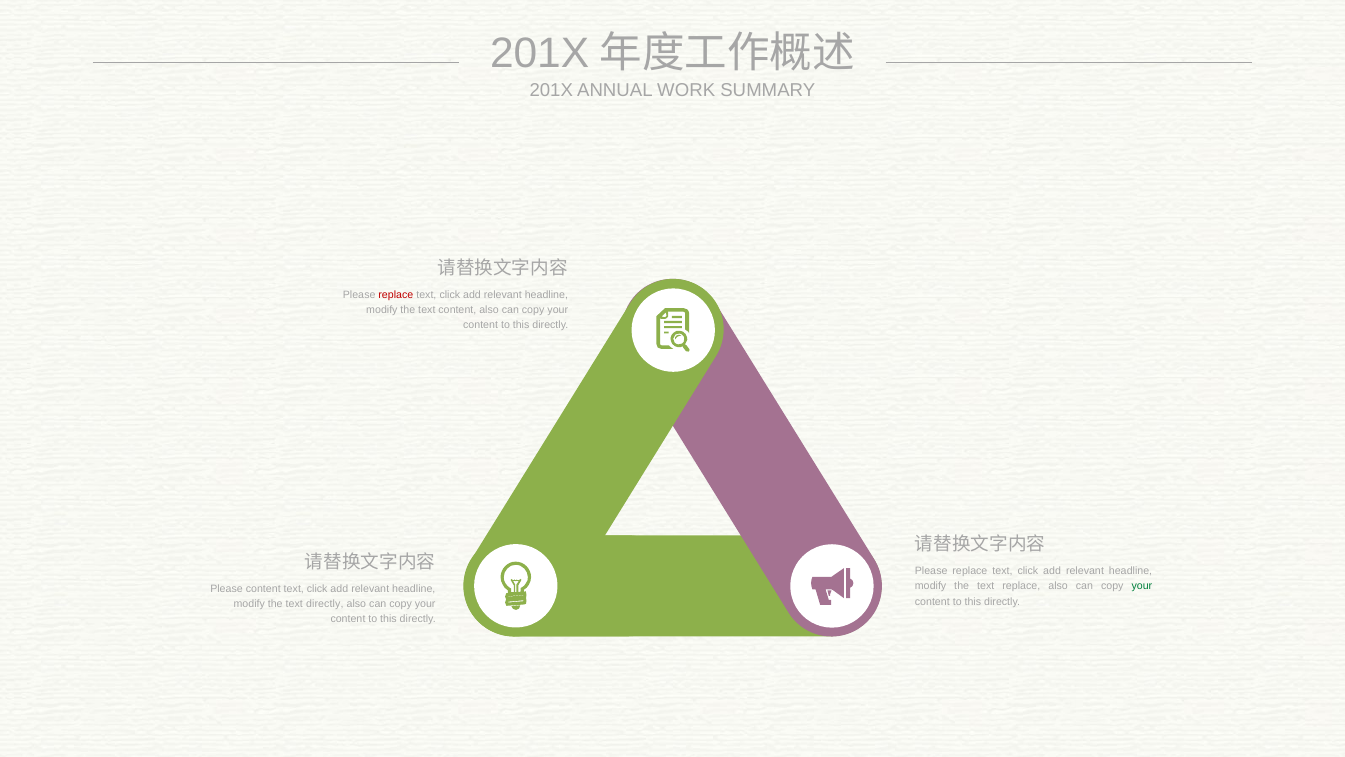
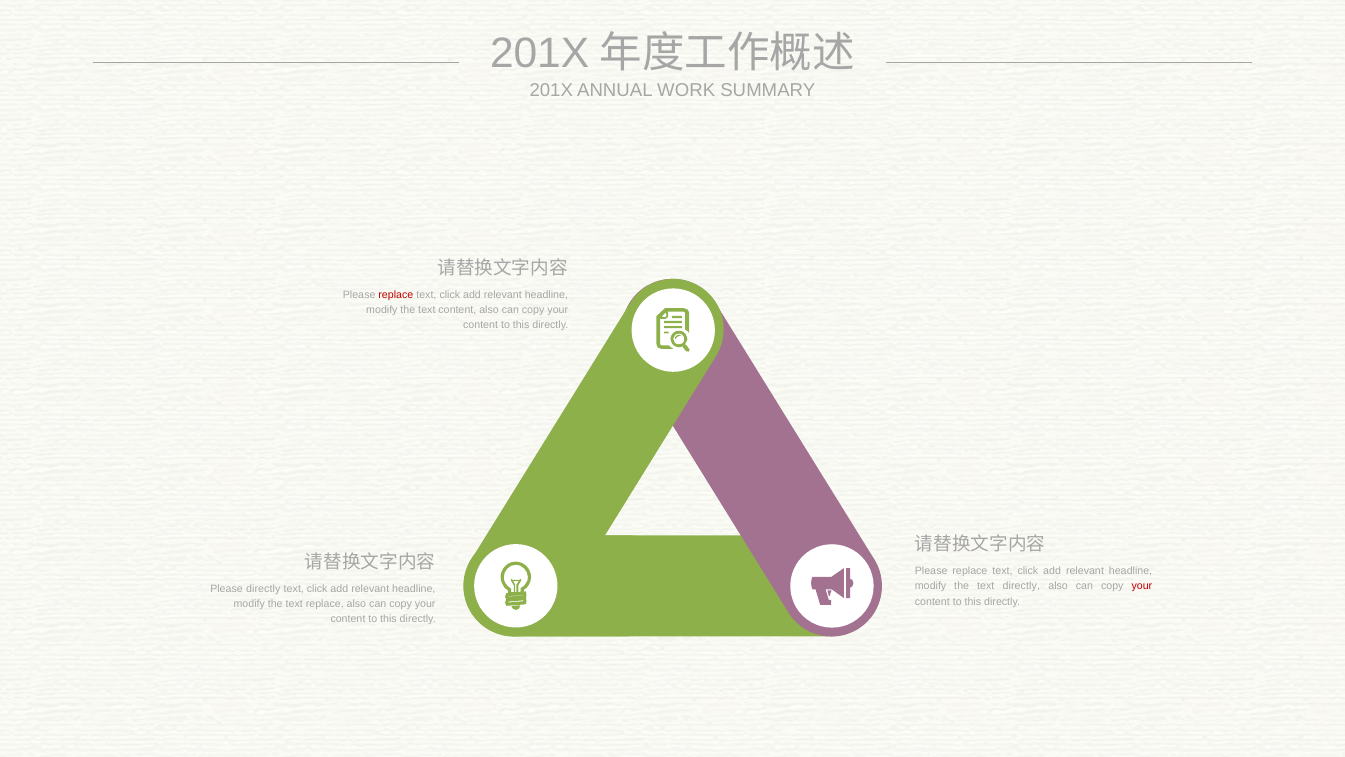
text replace: replace -> directly (1021, 586)
your colour: green -> red (1142, 586)
Please content: content -> directly (263, 588)
text directly: directly -> replace (325, 604)
